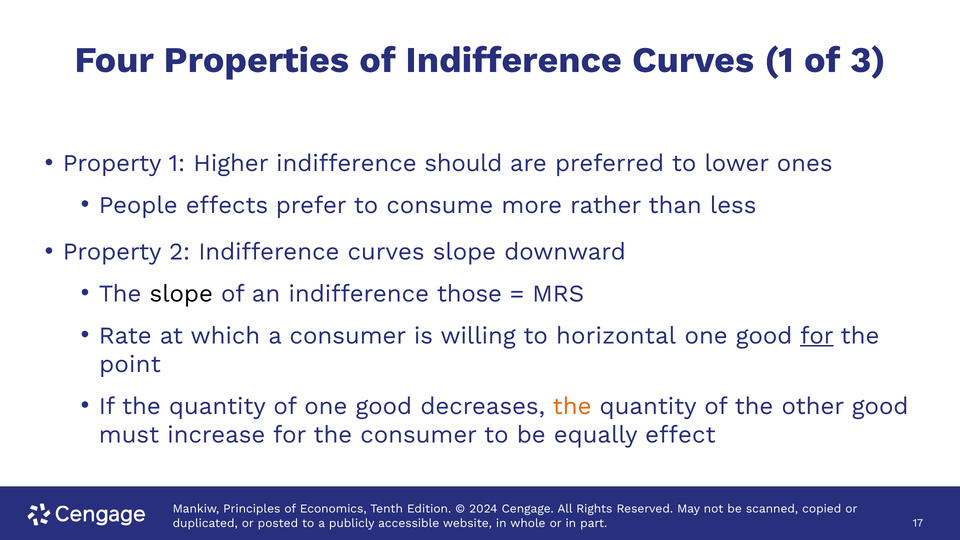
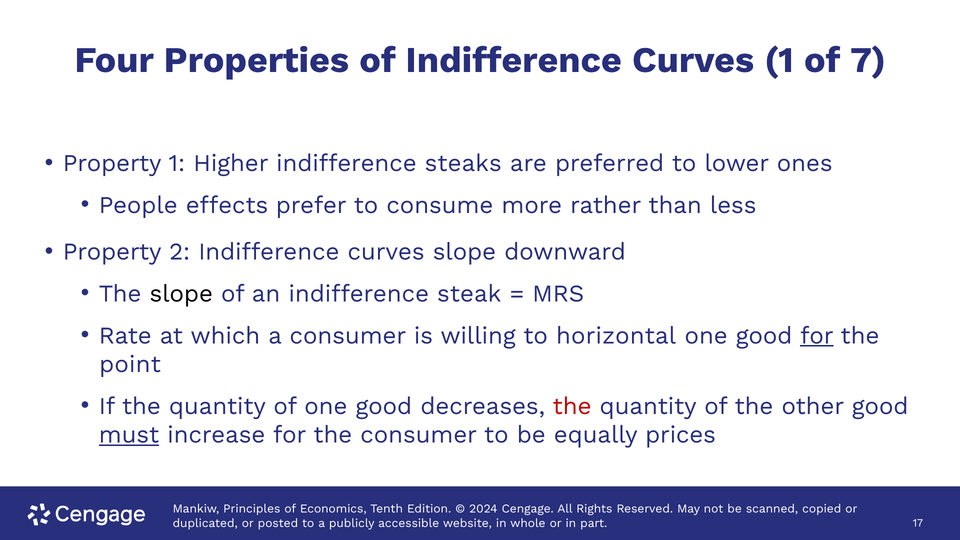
3: 3 -> 7 (868, 60)
should: should -> steaks (463, 163)
those: those -> steak (469, 294)
the colour: orange -> red (572, 406)
must underline: none -> present (129, 435)
effect: effect -> prices (680, 435)
